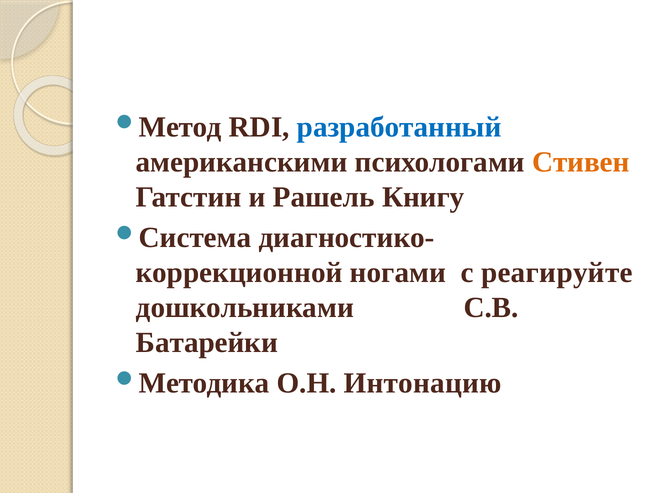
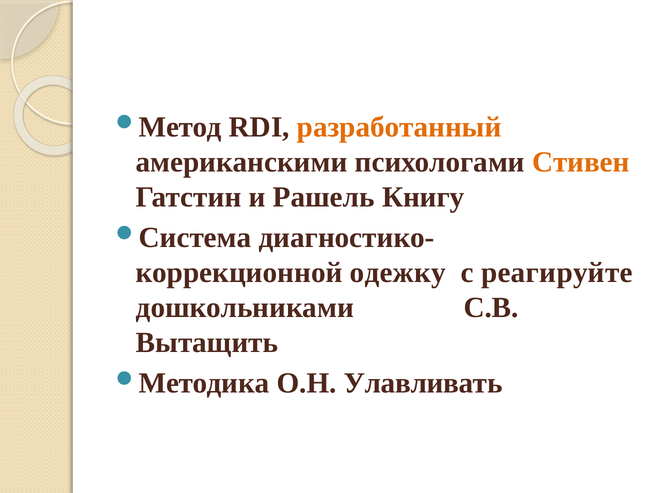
разработанный colour: blue -> orange (399, 127)
ногами: ногами -> одежку (398, 273)
Батарейки: Батарейки -> Вытащить (207, 343)
Интонацию: Интонацию -> Улавливать (423, 383)
